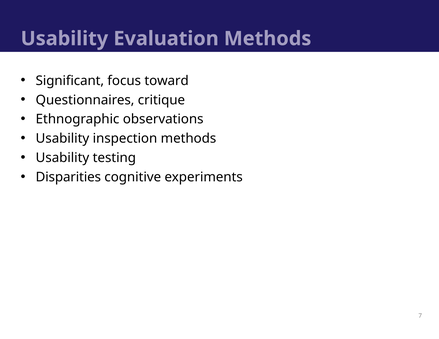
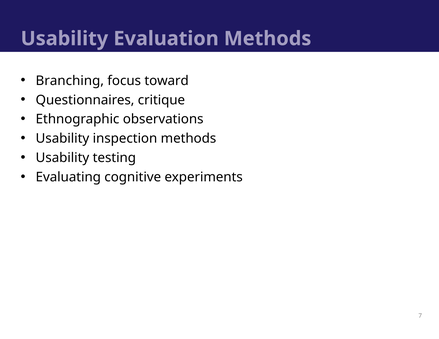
Significant: Significant -> Branching (70, 81)
Disparities: Disparities -> Evaluating (68, 177)
